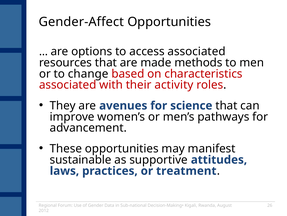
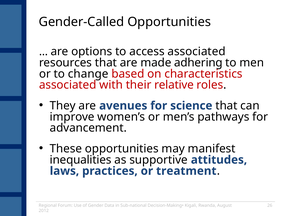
Gender-Affect: Gender-Affect -> Gender-Called (81, 22)
methods: methods -> adhering (198, 62)
activity: activity -> relative (174, 85)
sustainable: sustainable -> inequalities (81, 159)
